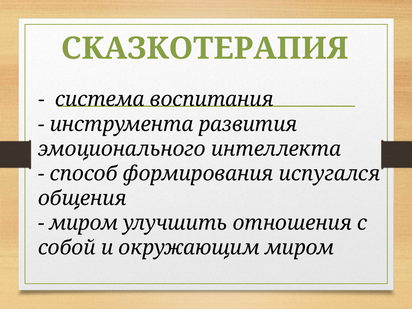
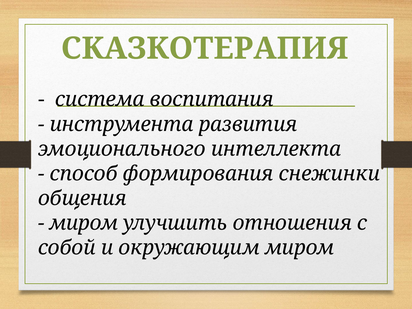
испугался: испугался -> снежинки (329, 174)
